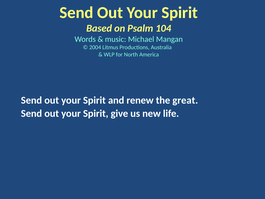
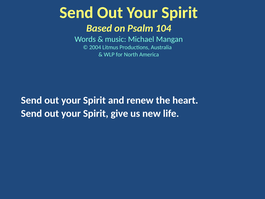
great: great -> heart (185, 100)
